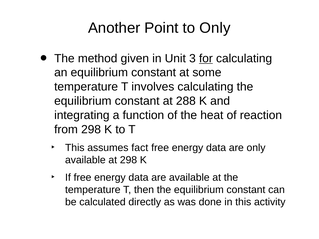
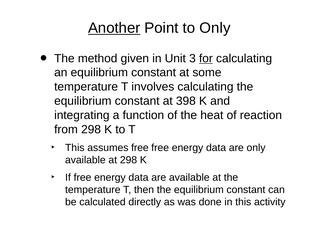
Another underline: none -> present (114, 28)
288: 288 -> 398 (186, 101)
assumes fact: fact -> free (140, 148)
